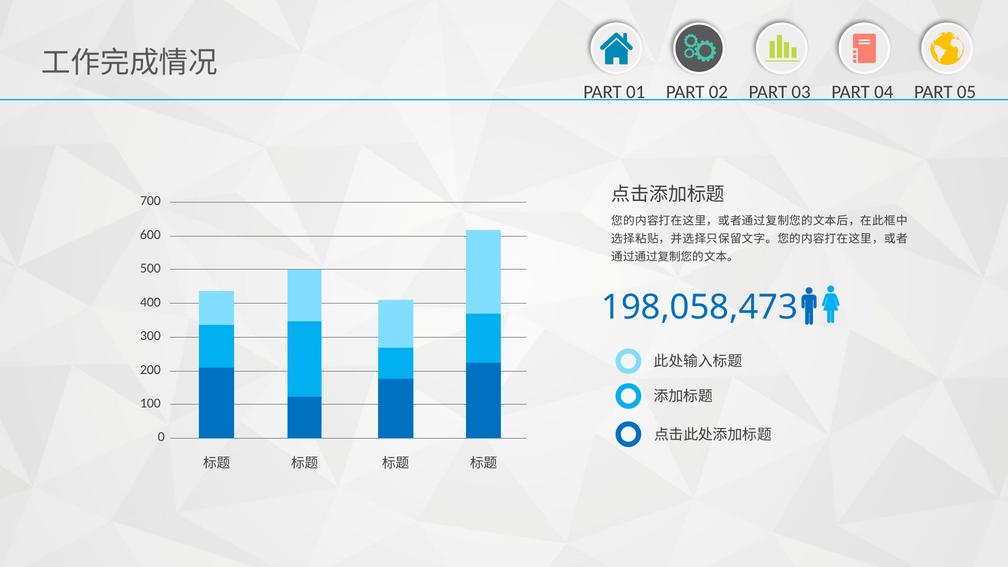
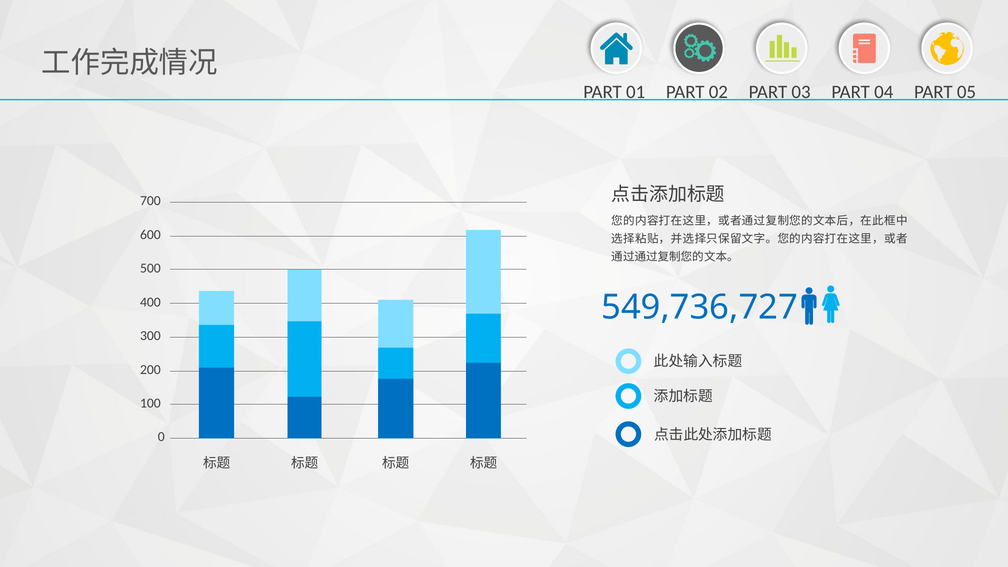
198,058,473: 198,058,473 -> 549,736,727 (700, 307)
